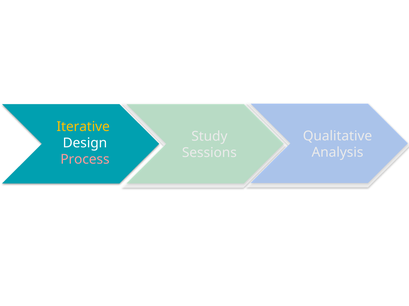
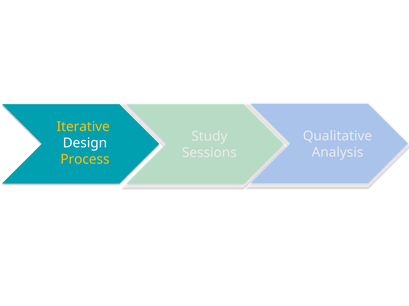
Process colour: pink -> yellow (85, 160)
